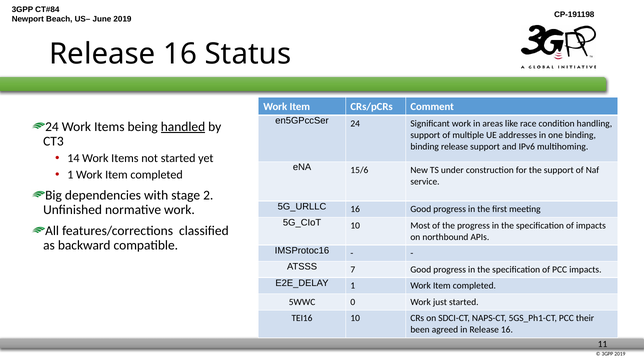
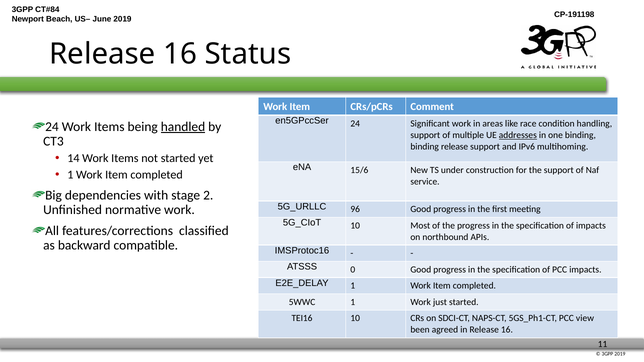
addresses underline: none -> present (518, 135)
16: 16 -> 96 (355, 209)
7: 7 -> 0 (353, 270)
5WWC 0: 0 -> 1 (353, 302)
their: their -> view (585, 319)
